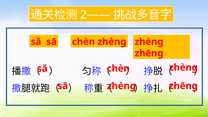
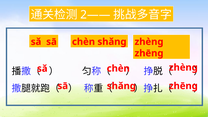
sā chèn zhèng: zhèng -> shǎng (112, 42)
zhèng: zhèng -> shǎng (121, 86)
